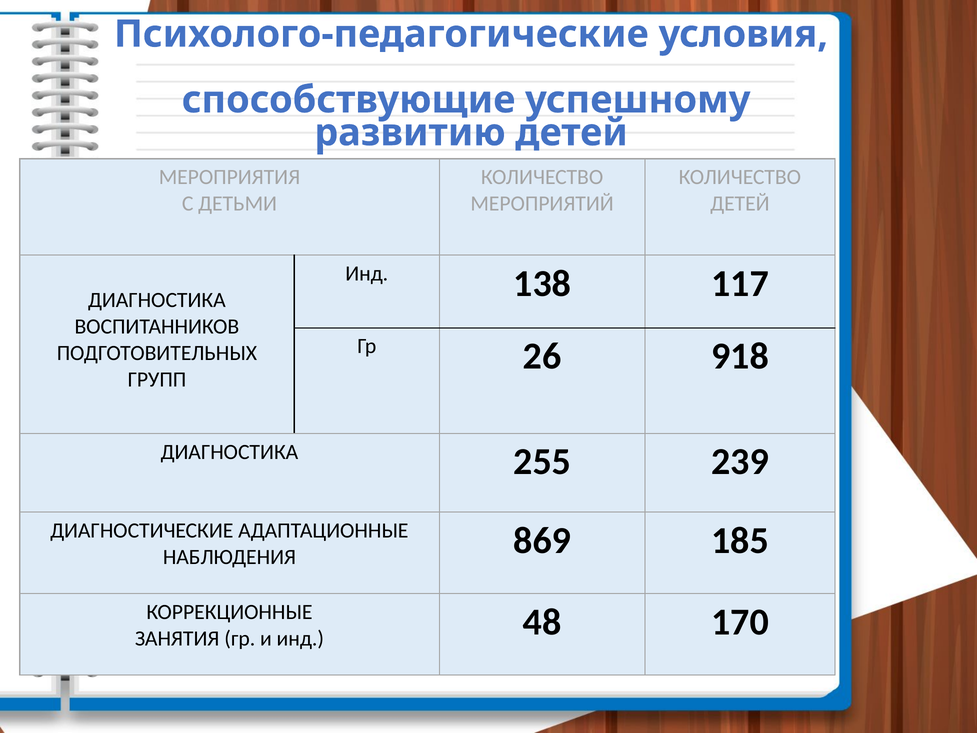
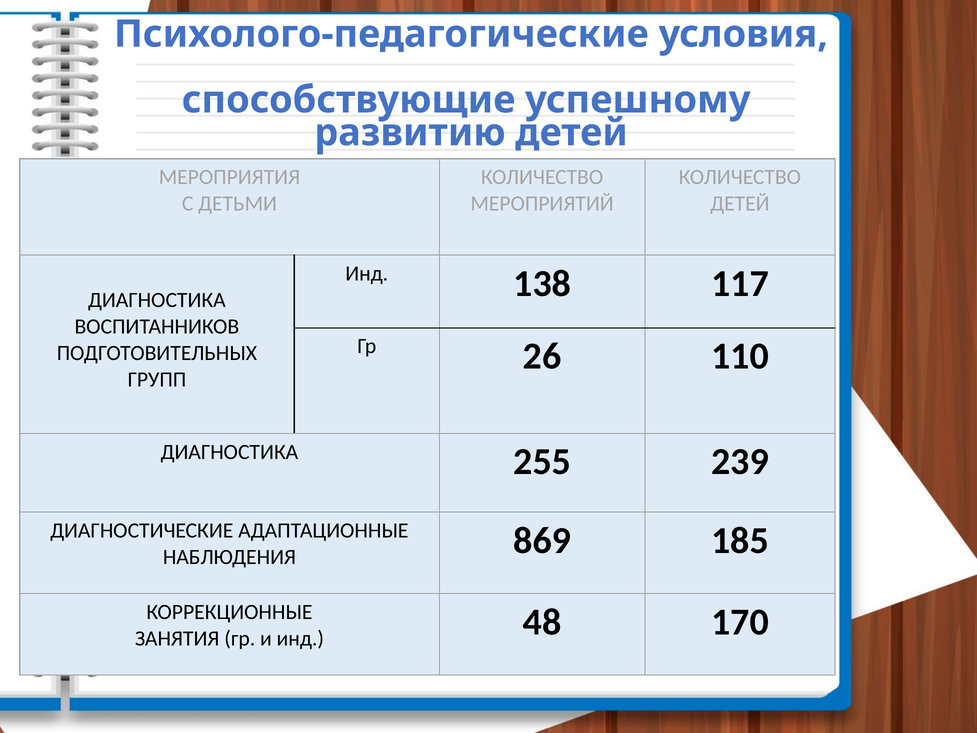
918: 918 -> 110 (740, 356)
